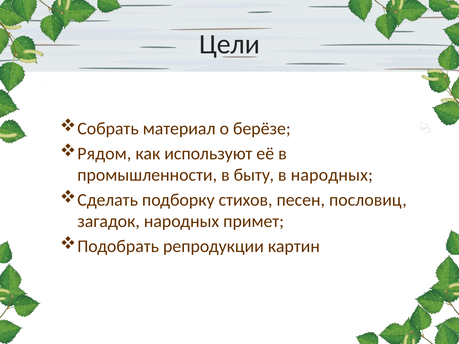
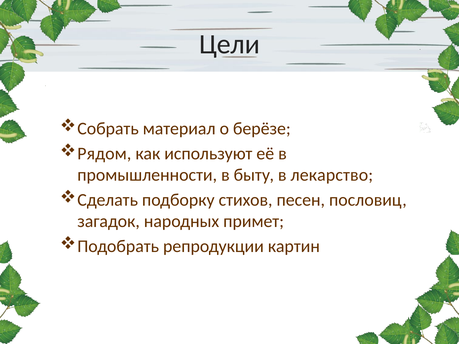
в народных: народных -> лекарство (332, 175)
